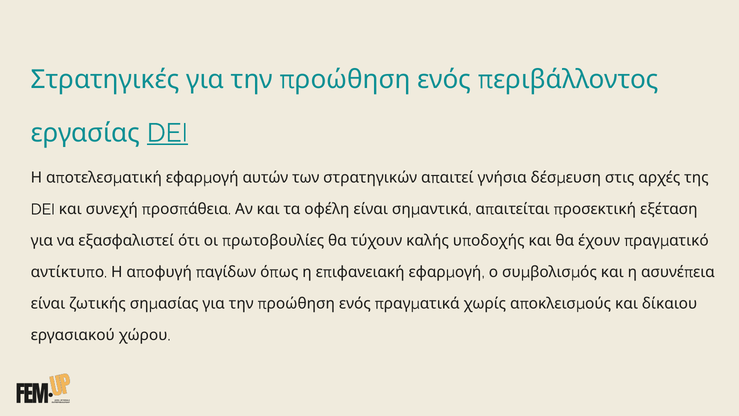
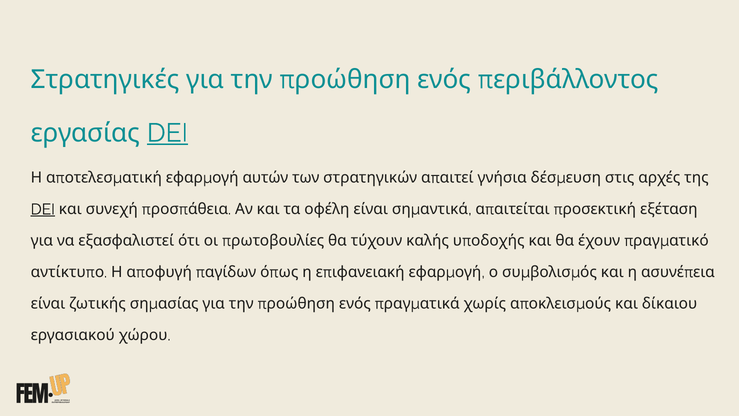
DEI underline: none -> present (43, 209)
